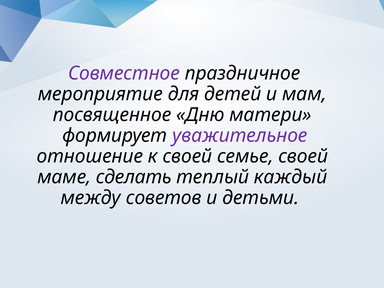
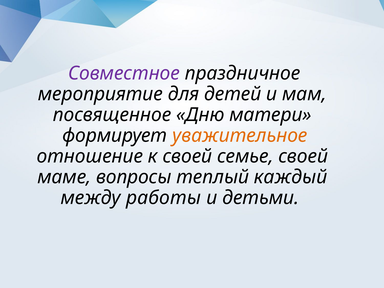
уважительное colour: purple -> orange (240, 135)
сделать: сделать -> вопросы (134, 177)
советов: советов -> работы (164, 198)
